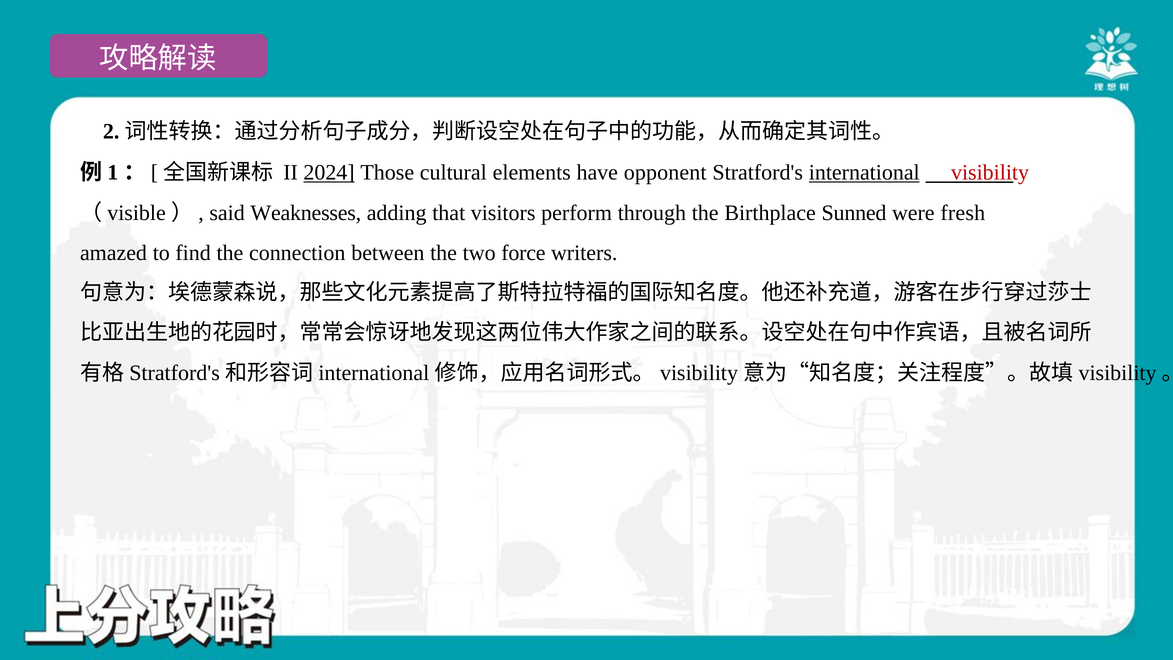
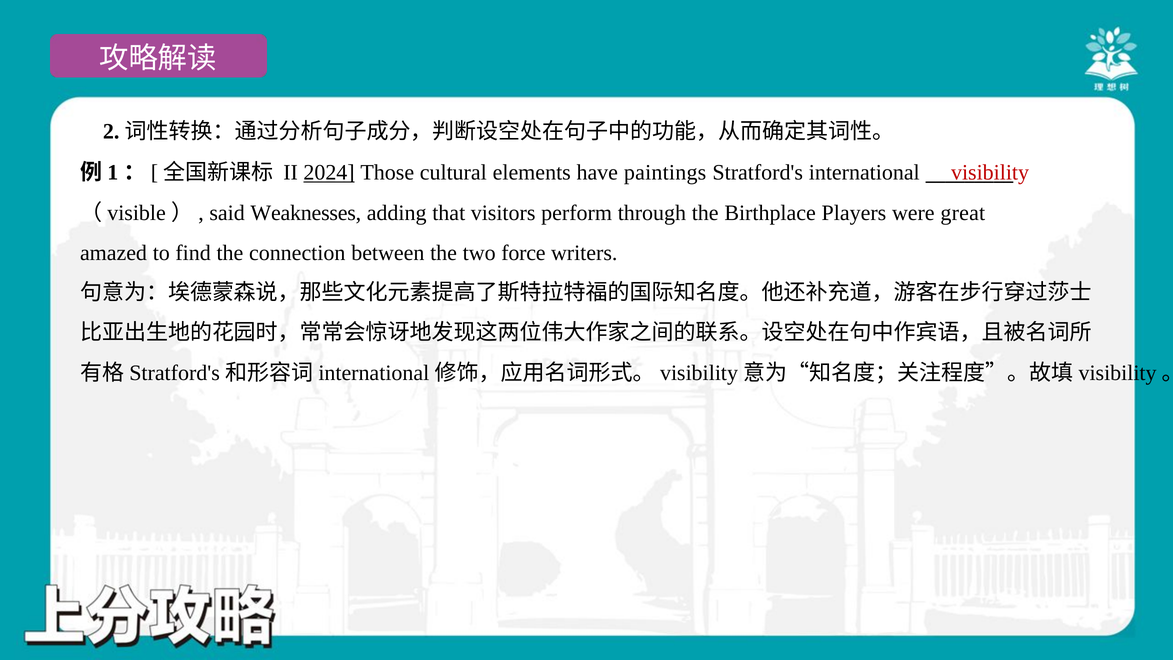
opponent: opponent -> paintings (665, 172)
international underline: present -> none (864, 172)
Sunned: Sunned -> Players (854, 213)
fresh: fresh -> great (963, 213)
